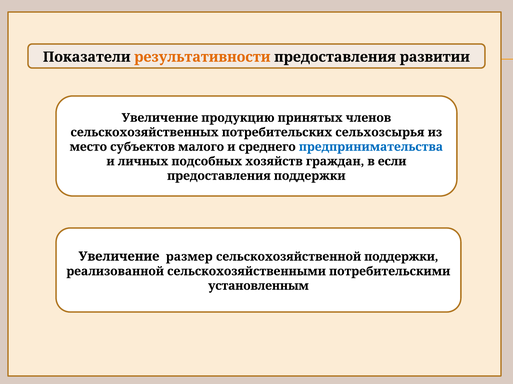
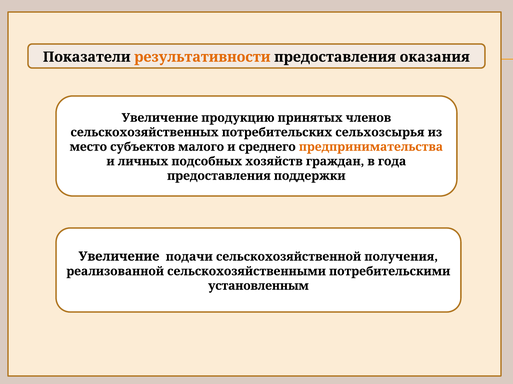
развитии: развитии -> оказания (435, 57)
предпринимательства colour: blue -> orange (371, 147)
если: если -> года (392, 162)
размер: размер -> подачи (189, 257)
сельскохозяйственной поддержки: поддержки -> получения (401, 257)
